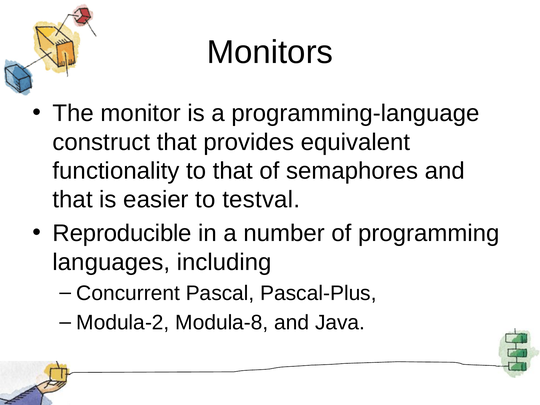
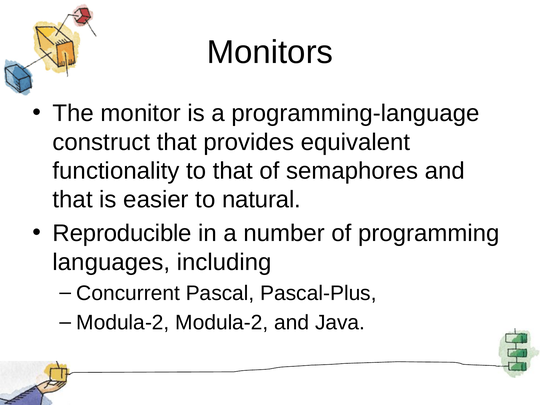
testval: testval -> natural (261, 200)
Modula-2 Modula-8: Modula-8 -> Modula-2 (222, 323)
